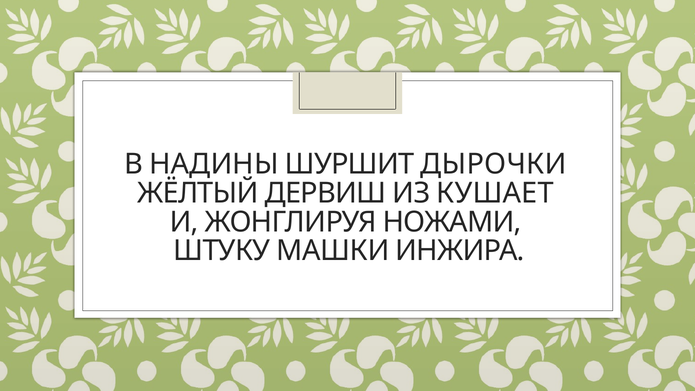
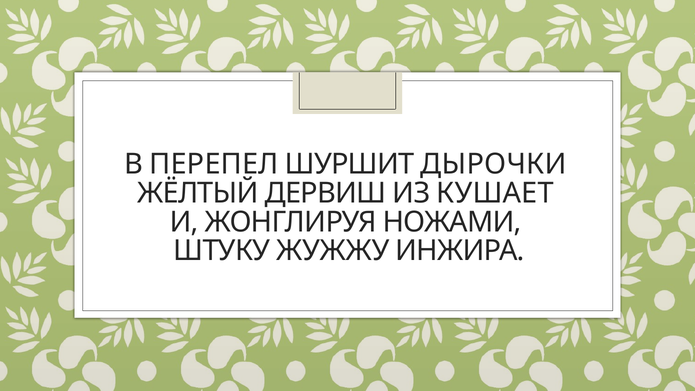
НАДИНЫ: НАДИНЫ -> ПЕРЕПЕЛ (214, 164)
МАШКИ: МАШКИ -> ЖУЖЖУ (333, 251)
